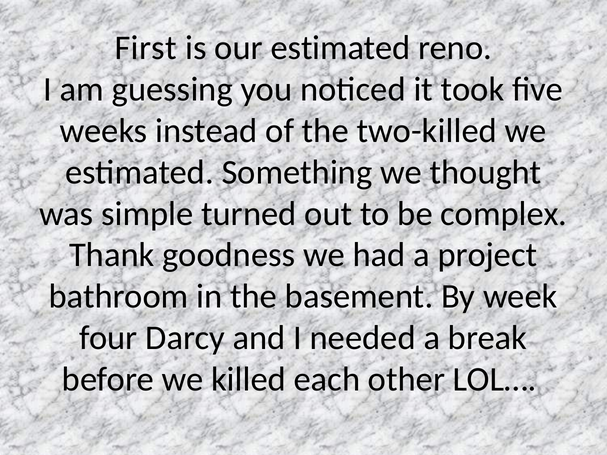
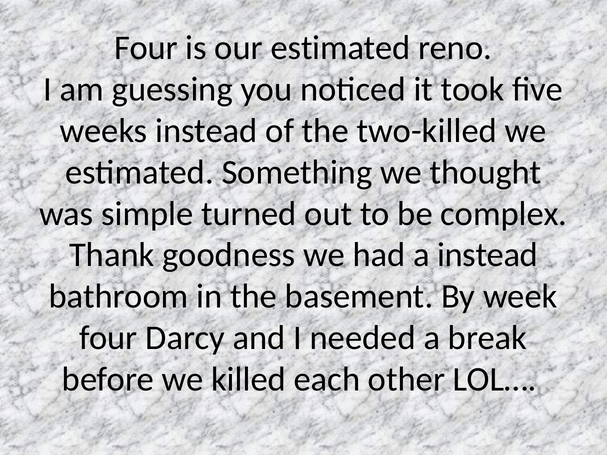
First: First -> Four (146, 48)
a project: project -> instead (487, 255)
